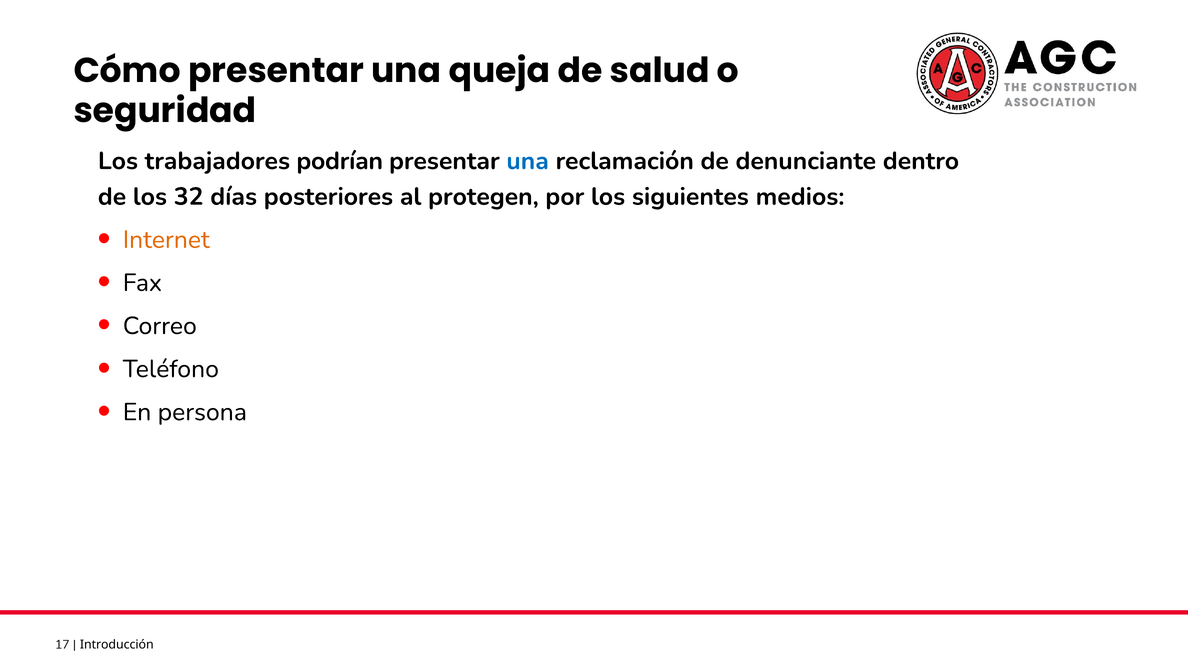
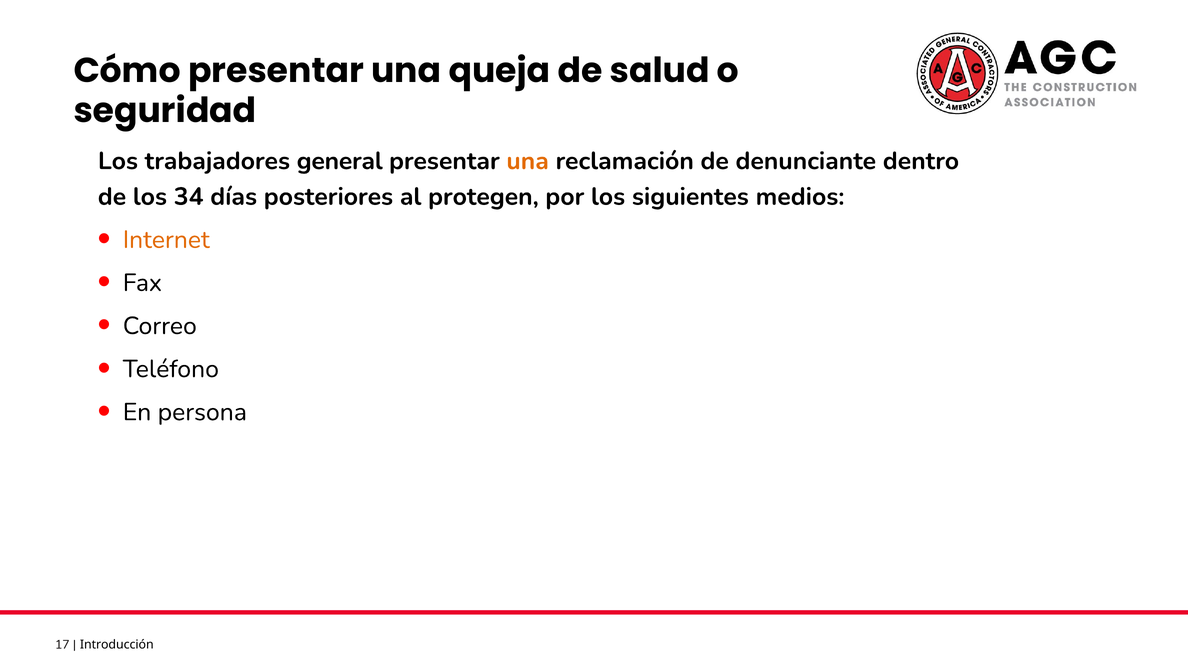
podrían: podrían -> general (340, 161)
una colour: blue -> orange (528, 161)
32: 32 -> 34 (189, 197)
